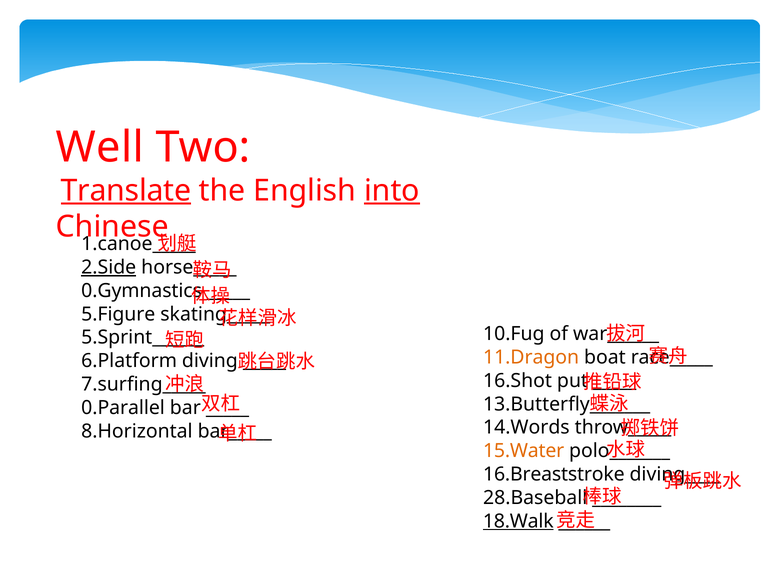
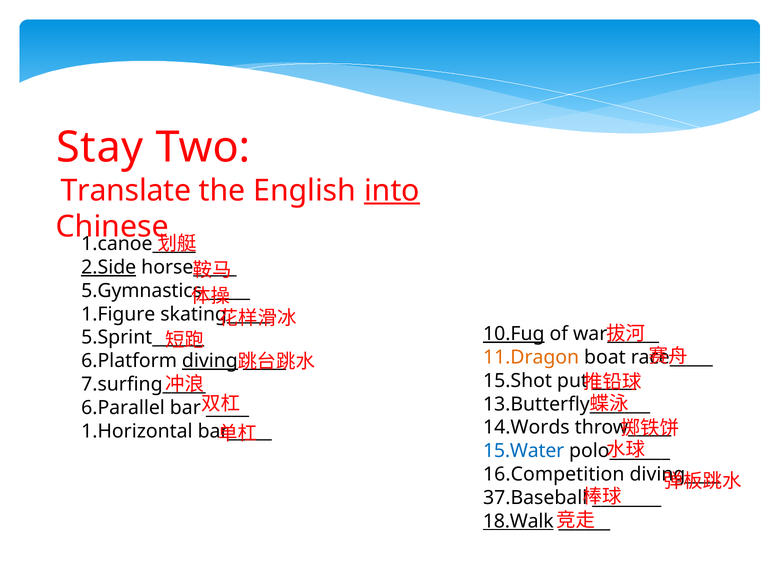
Well: Well -> Stay (100, 147)
Translate underline: present -> none (126, 190)
0.Gymnastics: 0.Gymnastics -> 5.Gymnastics (142, 290)
5.Figure: 5.Figure -> 1.Figure (118, 314)
10.Fug underline: none -> present (514, 334)
diving underline: none -> present (210, 360)
16.Shot: 16.Shot -> 15.Shot (517, 380)
0.Parallel: 0.Parallel -> 6.Parallel (123, 407)
8.Horizontal: 8.Horizontal -> 1.Horizontal (137, 431)
15.Water colour: orange -> blue (524, 450)
16.Breaststroke: 16.Breaststroke -> 16.Competition (554, 474)
28.Baseball: 28.Baseball -> 37.Baseball (535, 497)
